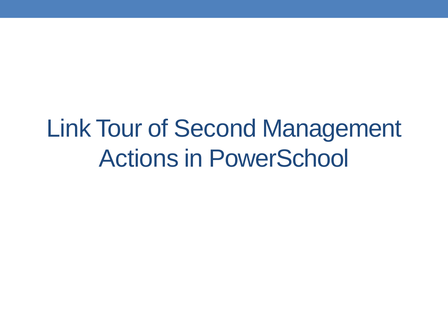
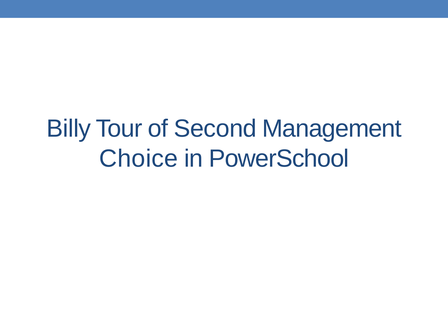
Link: Link -> Billy (69, 129)
Actions: Actions -> Choice (139, 159)
